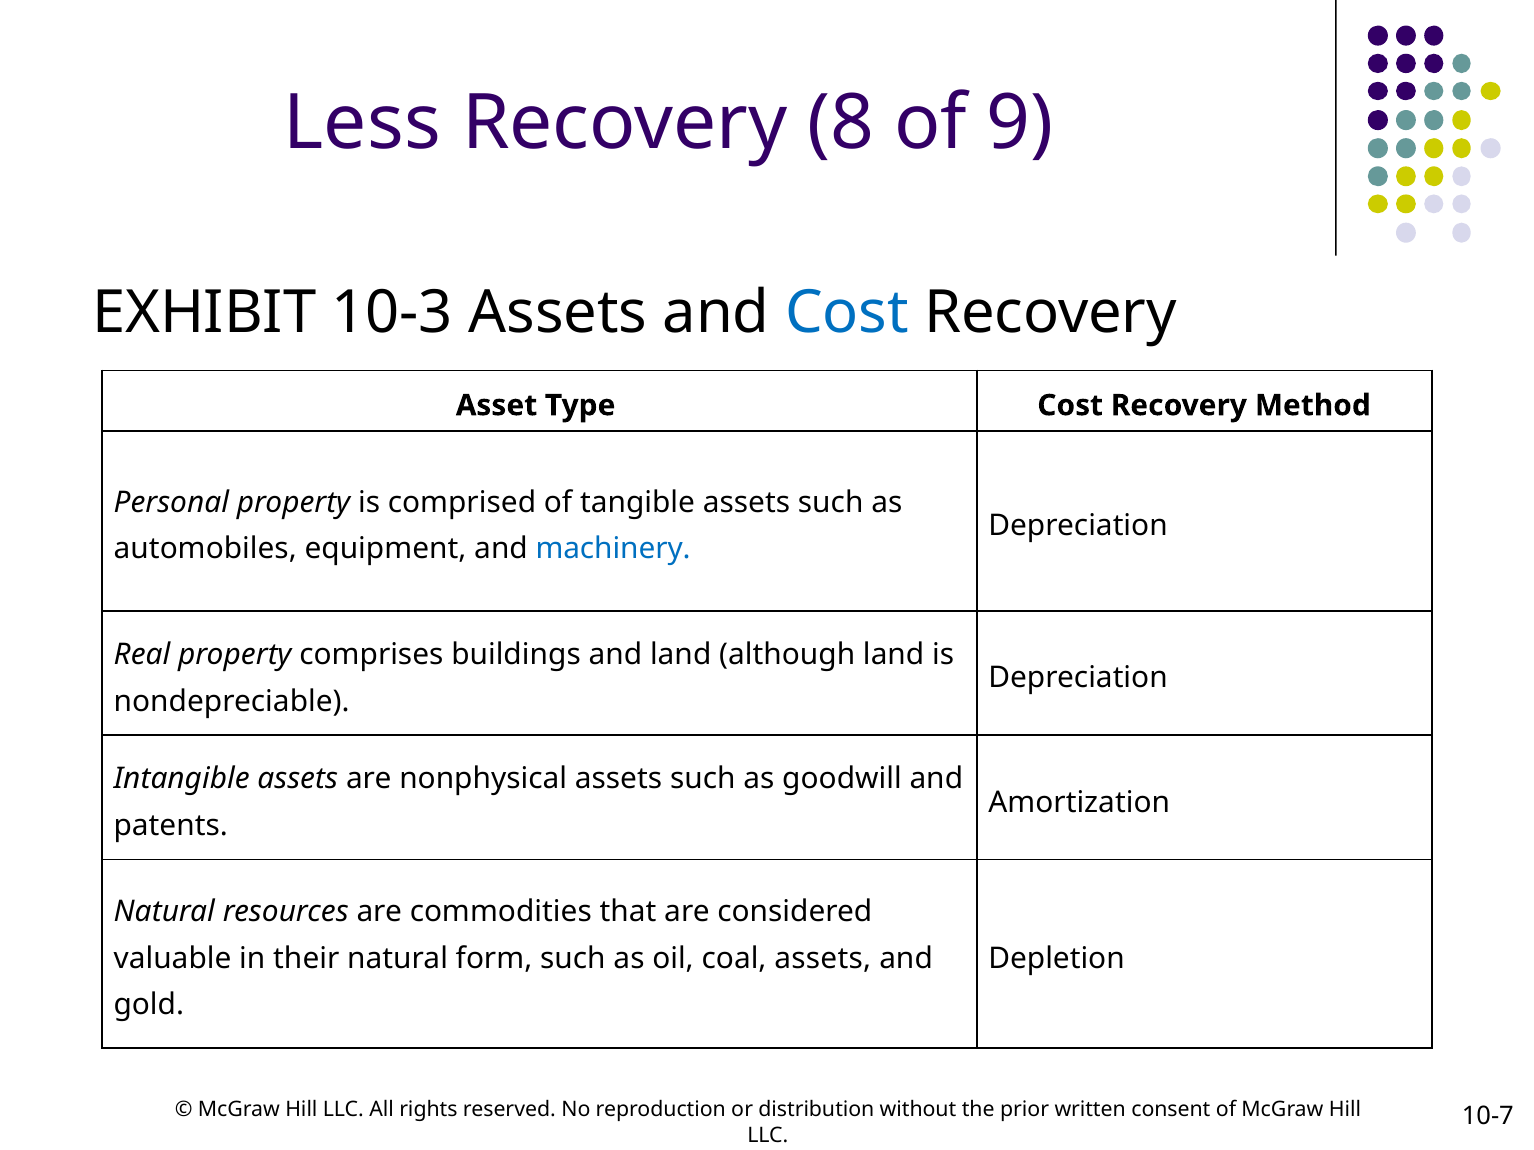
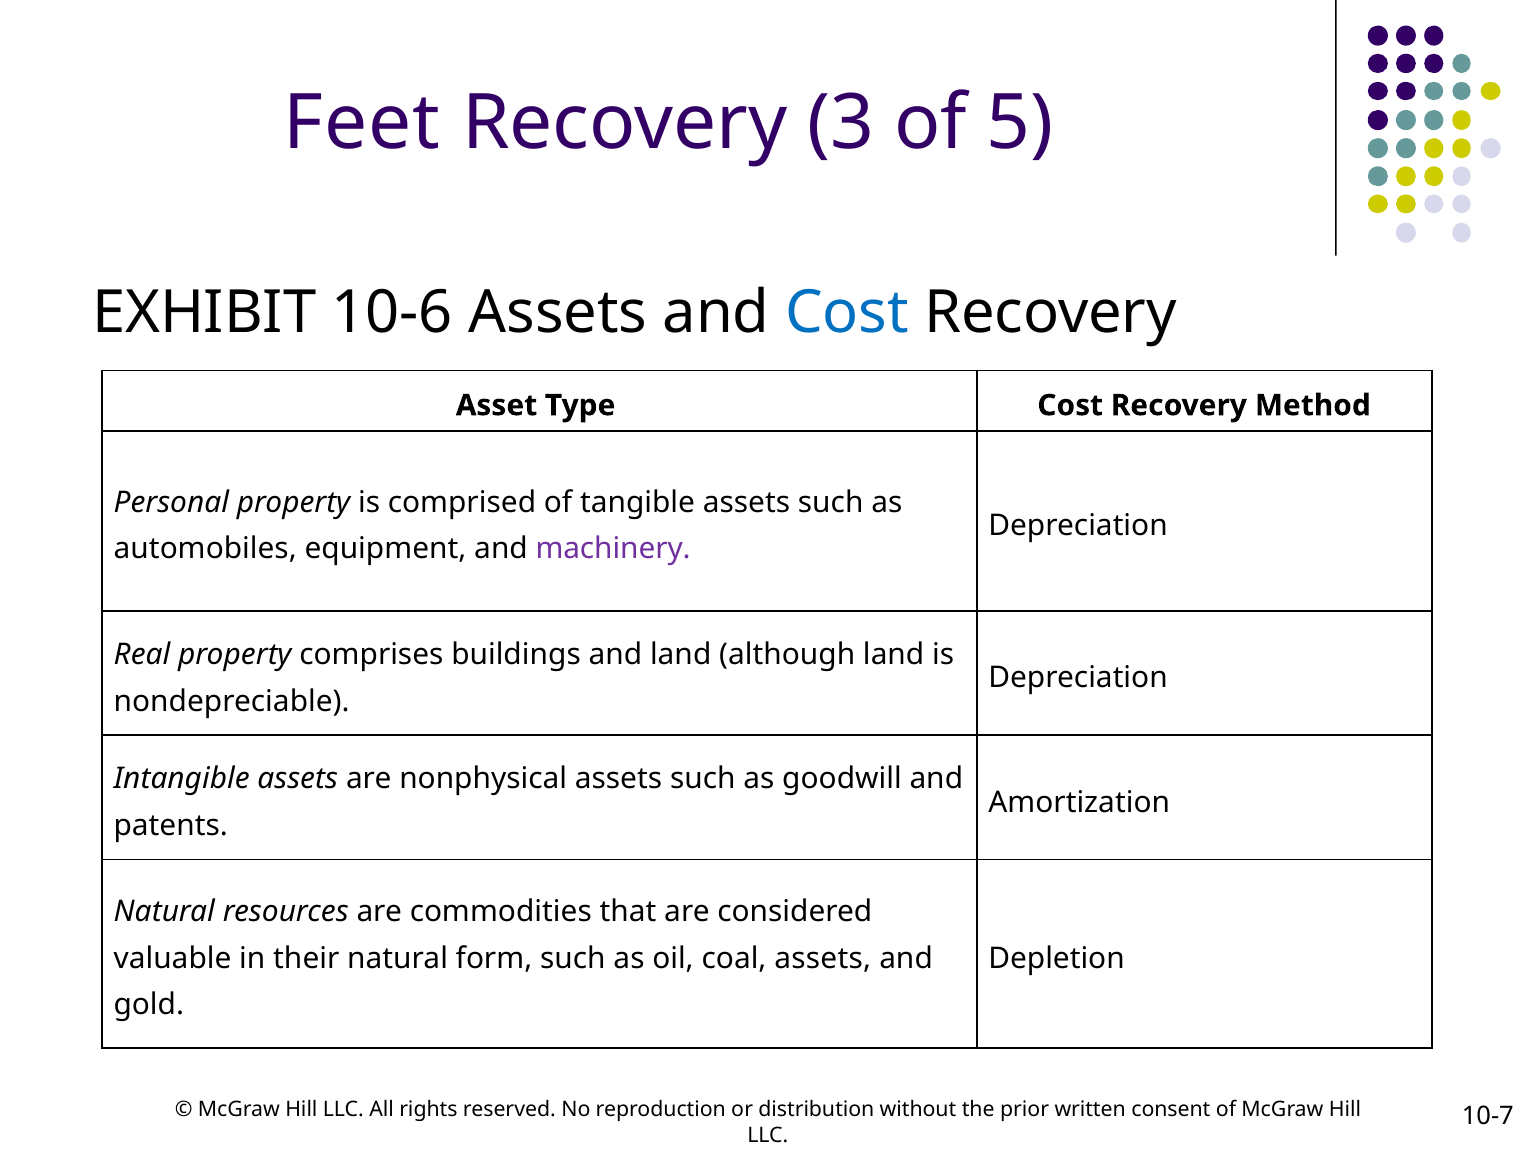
Less: Less -> Feet (362, 123)
8: 8 -> 3 (841, 123)
9: 9 -> 5 (1020, 123)
10-3: 10-3 -> 10-6 (392, 313)
machinery colour: blue -> purple (613, 549)
